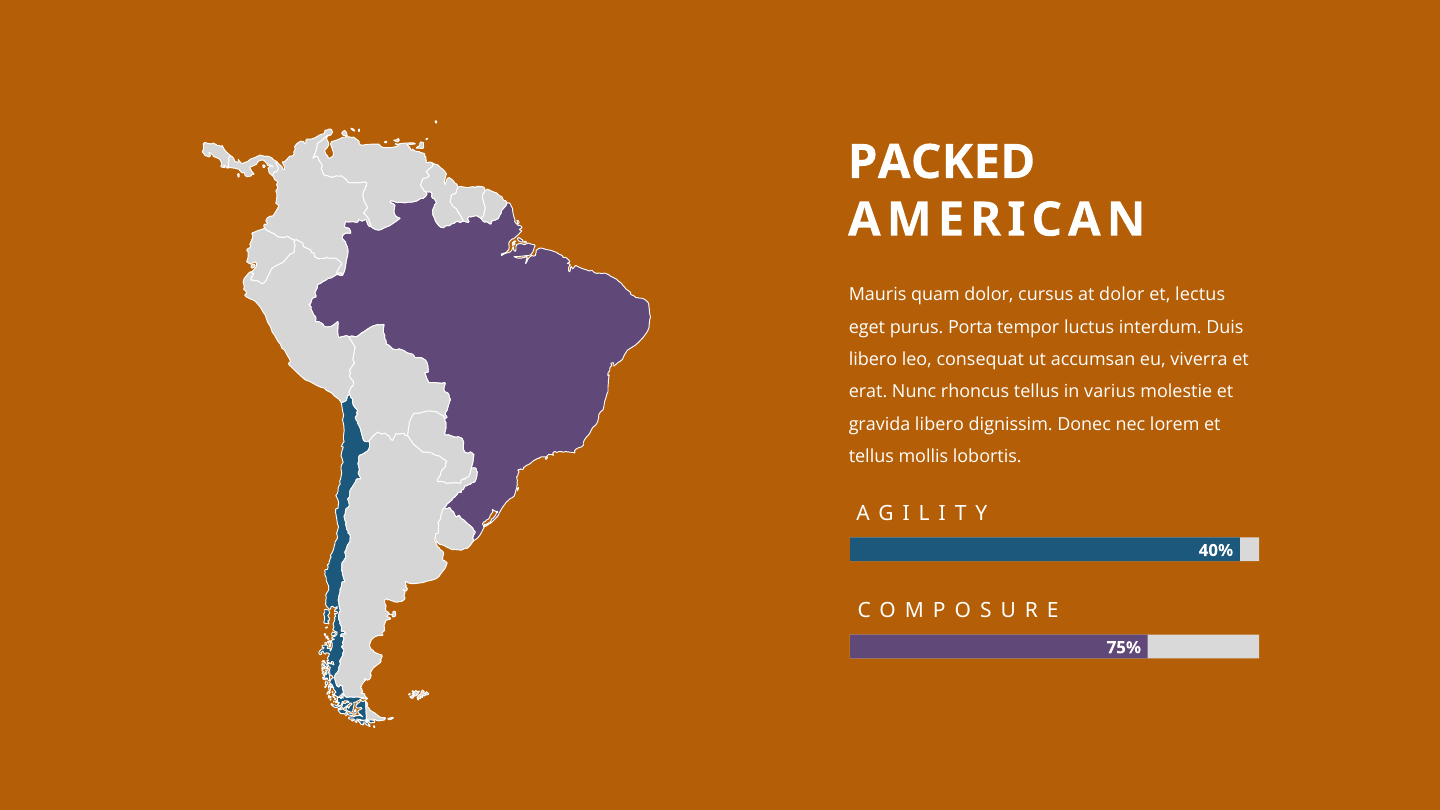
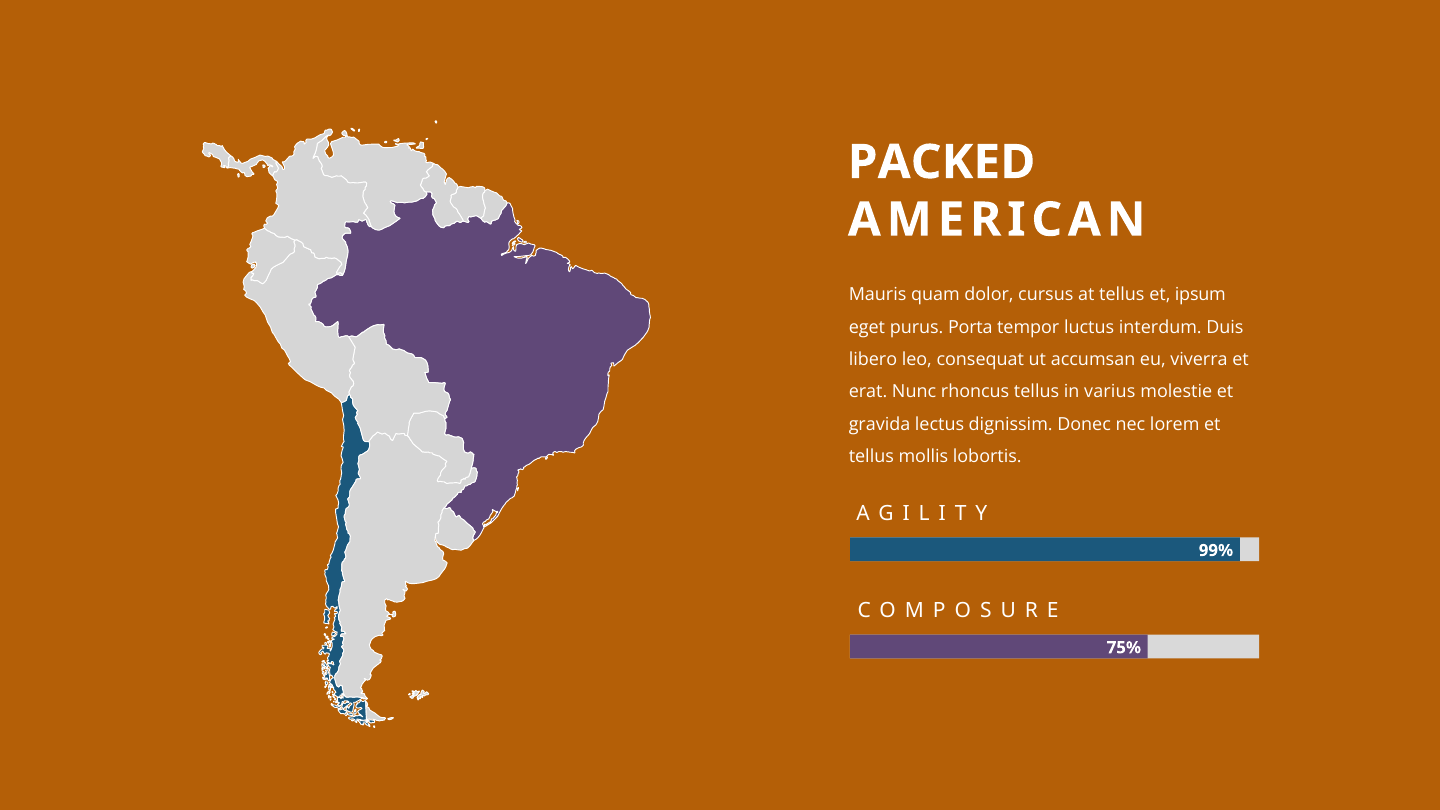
at dolor: dolor -> tellus (1122, 295)
lectus: lectus -> ipsum (1200, 295)
gravida libero: libero -> lectus (940, 424)
40%: 40% -> 99% (1216, 550)
